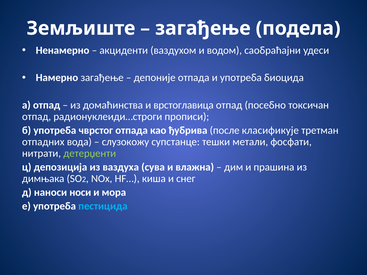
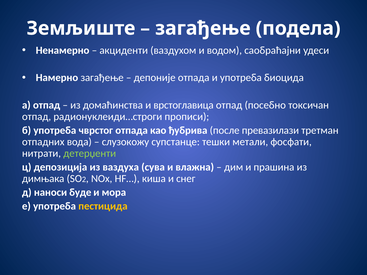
класификује: класификује -> превазилази (270, 130)
носи: носи -> буде (80, 192)
пестицида colour: light blue -> yellow (103, 206)
